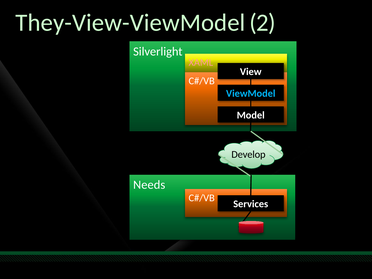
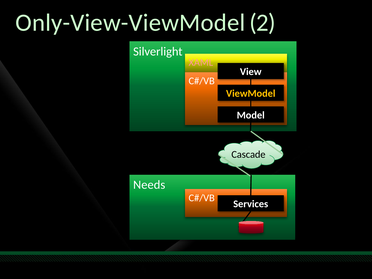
They-View-ViewModel: They-View-ViewModel -> Only-View-ViewModel (130, 23)
ViewModel colour: light blue -> yellow (251, 93)
Develop: Develop -> Cascade (248, 155)
